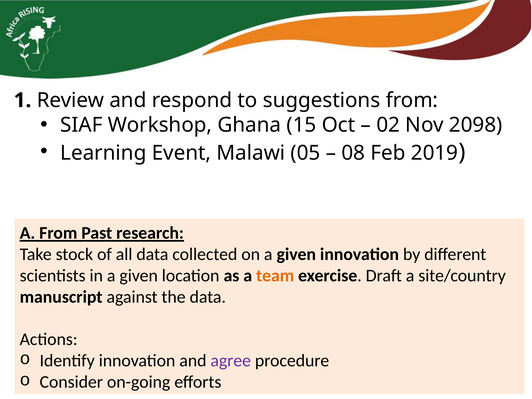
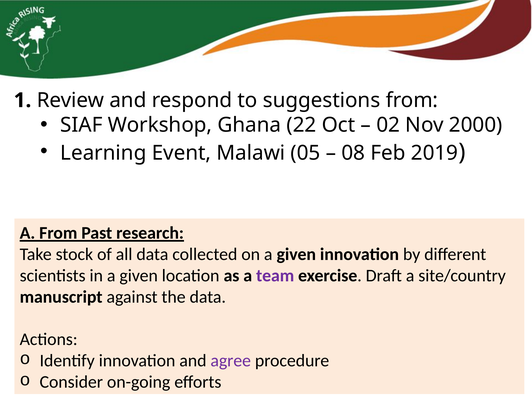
15: 15 -> 22 (302, 125)
2098: 2098 -> 2000 (476, 125)
team colour: orange -> purple (275, 276)
